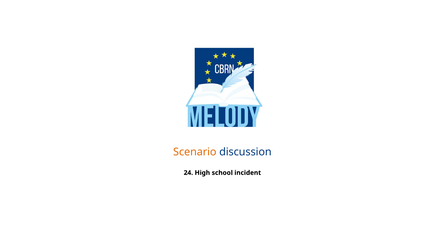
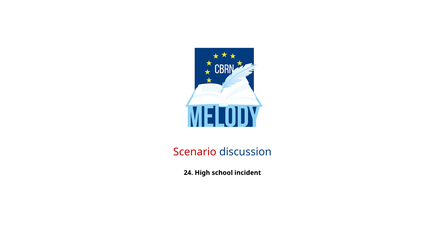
Scenario colour: orange -> red (195, 152)
